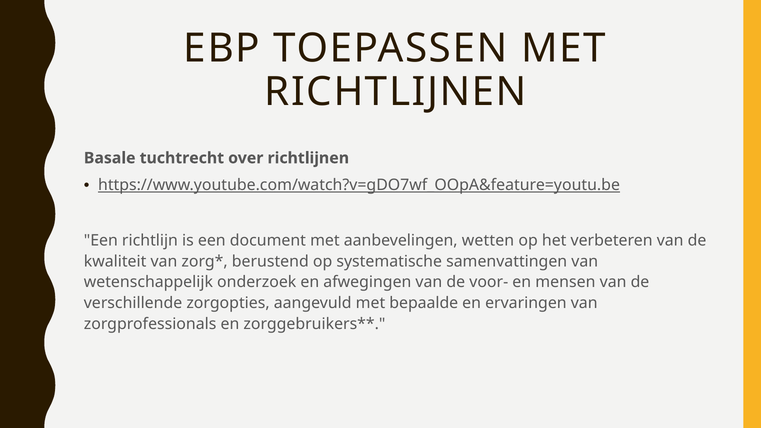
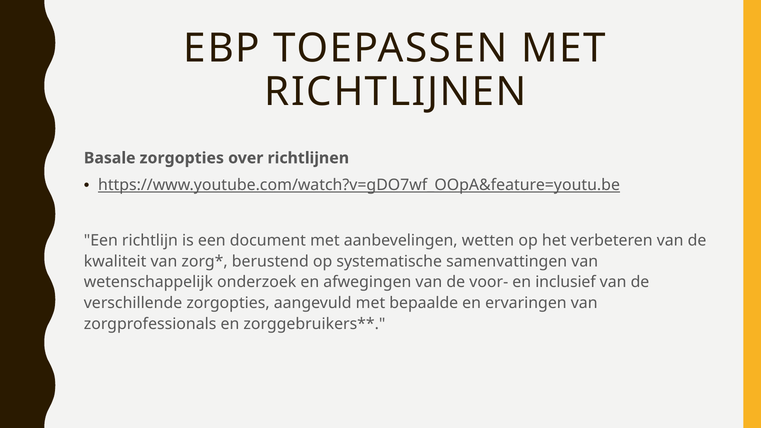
Basale tuchtrecht: tuchtrecht -> zorgopties (182, 158)
mensen: mensen -> inclusief (566, 282)
